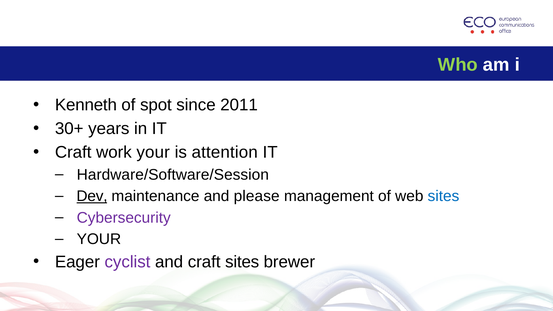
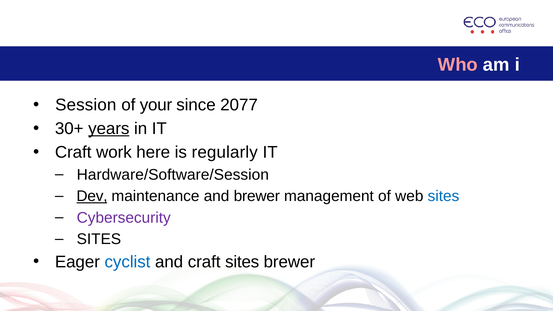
Who colour: light green -> pink (458, 65)
Kenneth: Kenneth -> Session (86, 105)
spot: spot -> your (156, 105)
2011: 2011 -> 2077 (239, 105)
years underline: none -> present (109, 129)
work your: your -> here (153, 152)
attention: attention -> regularly (225, 152)
and please: please -> brewer (257, 196)
YOUR: YOUR -> SITES (99, 239)
cyclist colour: purple -> blue (127, 262)
